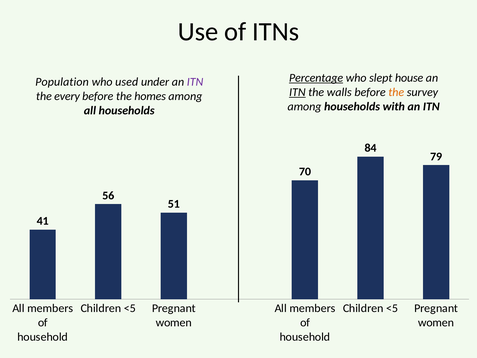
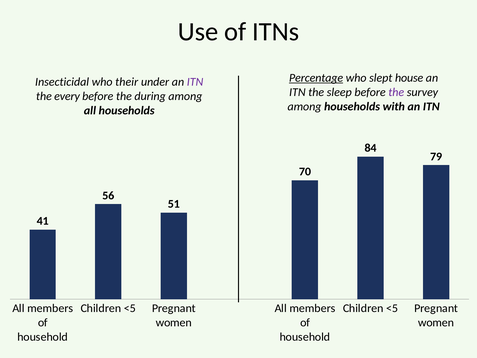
Population: Population -> Insecticidal (62, 82)
used: used -> their (127, 82)
ITN underline: present -> none (297, 92)
walls: walls -> sleep (339, 92)
the colour: orange -> purple (396, 92)
homes: homes -> during (150, 96)
